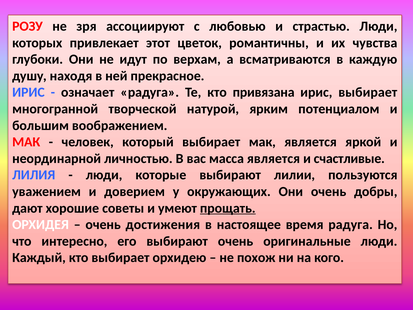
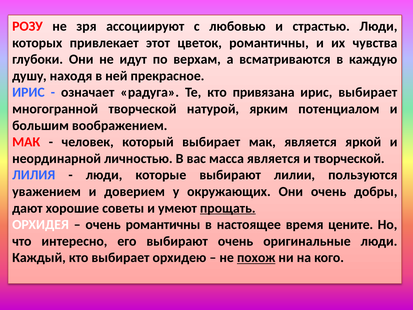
и счастливые: счастливые -> творческой (349, 158)
очень достижения: достижения -> романтичны (163, 225)
время радуга: радуга -> цените (351, 225)
похож underline: none -> present (256, 258)
